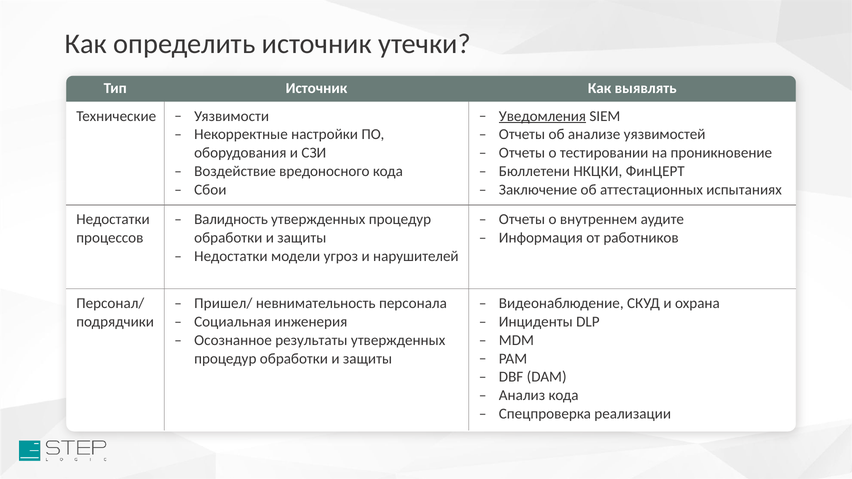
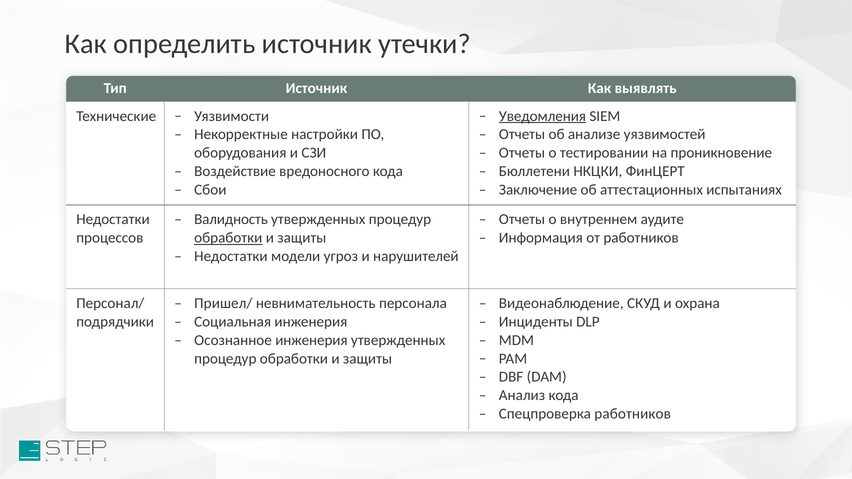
обработки underline: none -> present (228, 238)
Осознанное результаты: результаты -> инженерия (311, 340)
Спецпроверка реализации: реализации -> работников (633, 414)
